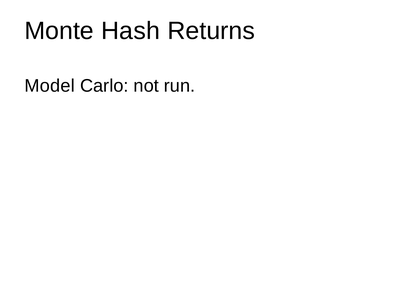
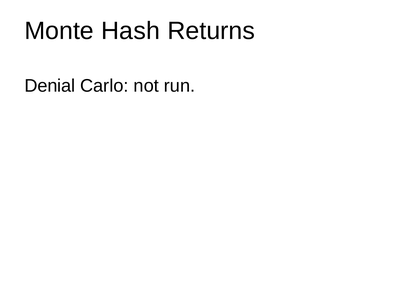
Model: Model -> Denial (50, 86)
